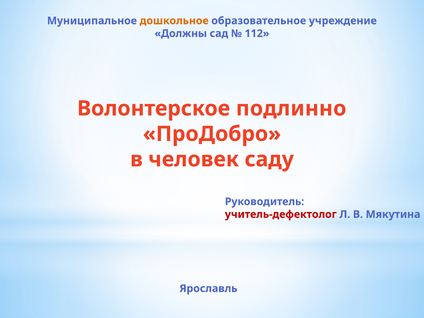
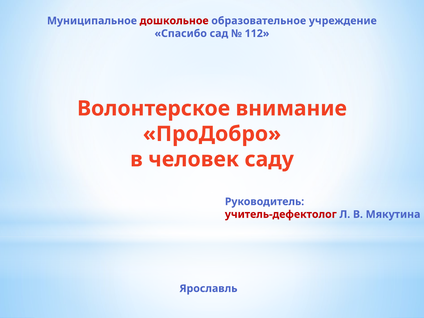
дошкольное colour: orange -> red (174, 21)
Должны: Должны -> Спасибо (181, 33)
подлинно: подлинно -> внимание (291, 109)
